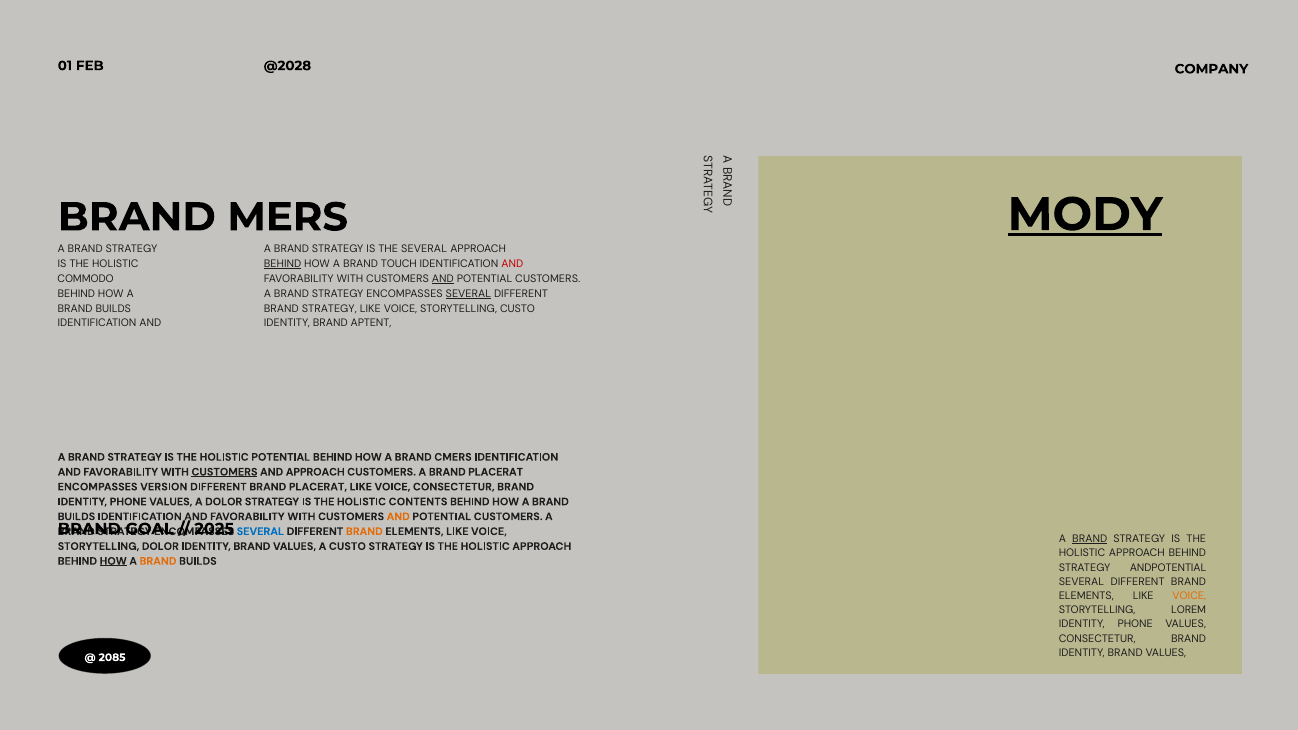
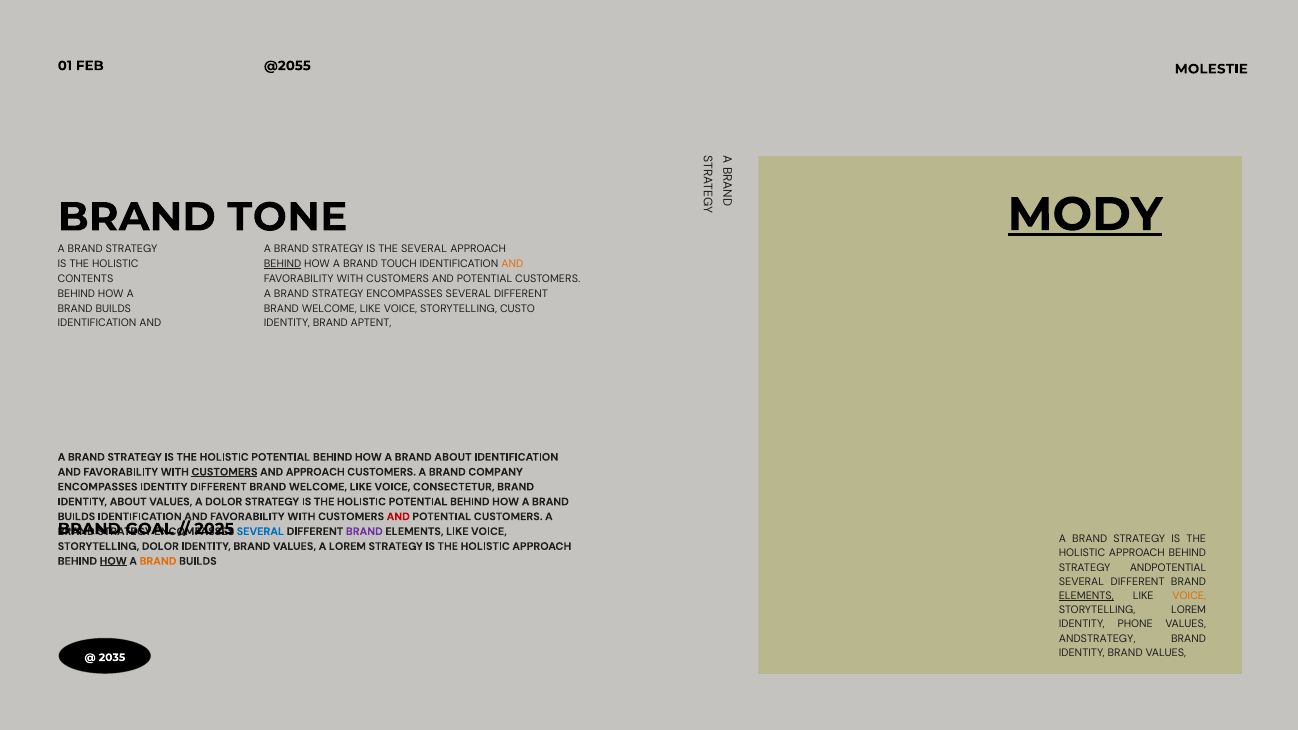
@2028: @2028 -> @2055 (287, 66)
COMPANY: COMPANY -> MOLESTIE (1211, 69)
MERS: MERS -> TONE (287, 217)
AND colour: red -> orange (512, 264)
COMMODO: COMMODO -> CONTENTS (86, 279)
AND underline: present -> none (443, 279)
SEVERAL underline: present -> none (468, 294)
STRATEGY: STRATEGY -> WELCOME (329, 309)
BRAND CMERS: CMERS -> ABOUT (453, 457)
A BRAND PLACERAT: PLACERAT -> COMPANY (496, 472)
ENCOMPASSES VERSION: VERSION -> IDENTITY (164, 487)
PLACERAT: PLACERAT -> WELCOME (318, 487)
PHONE: PHONE -> ABOUT (128, 502)
CONTENTS: CONTENTS -> POTENTIAL (418, 502)
AND colour: orange -> red (398, 517)
BRAND colour: orange -> purple (364, 532)
BRAND underline: present -> none (1090, 539)
A CUSTO: CUSTO -> LOREM (347, 546)
ELEMENTS underline: none -> present (1086, 596)
CONSECTETUR: CONSECTETUR -> ANDSTRATEGY (1097, 639)
2085: 2085 -> 2035 (112, 658)
